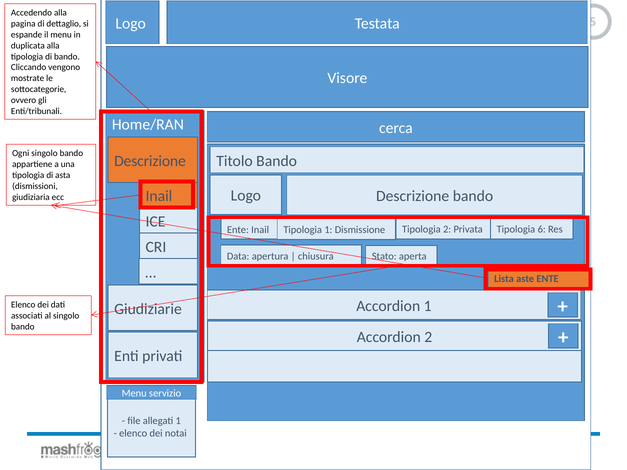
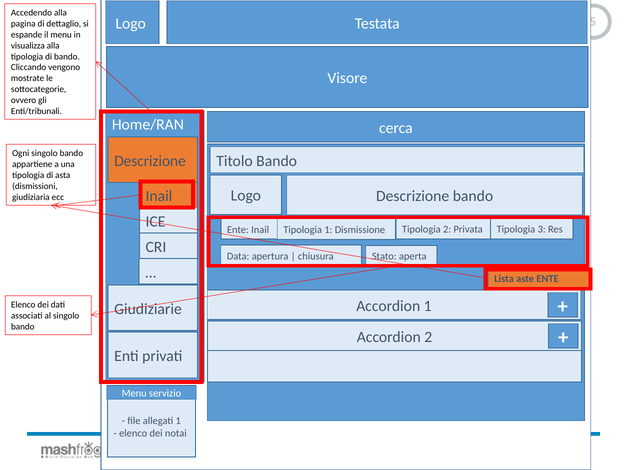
duplicata: duplicata -> visualizza (28, 46)
6: 6 -> 3 (542, 229)
